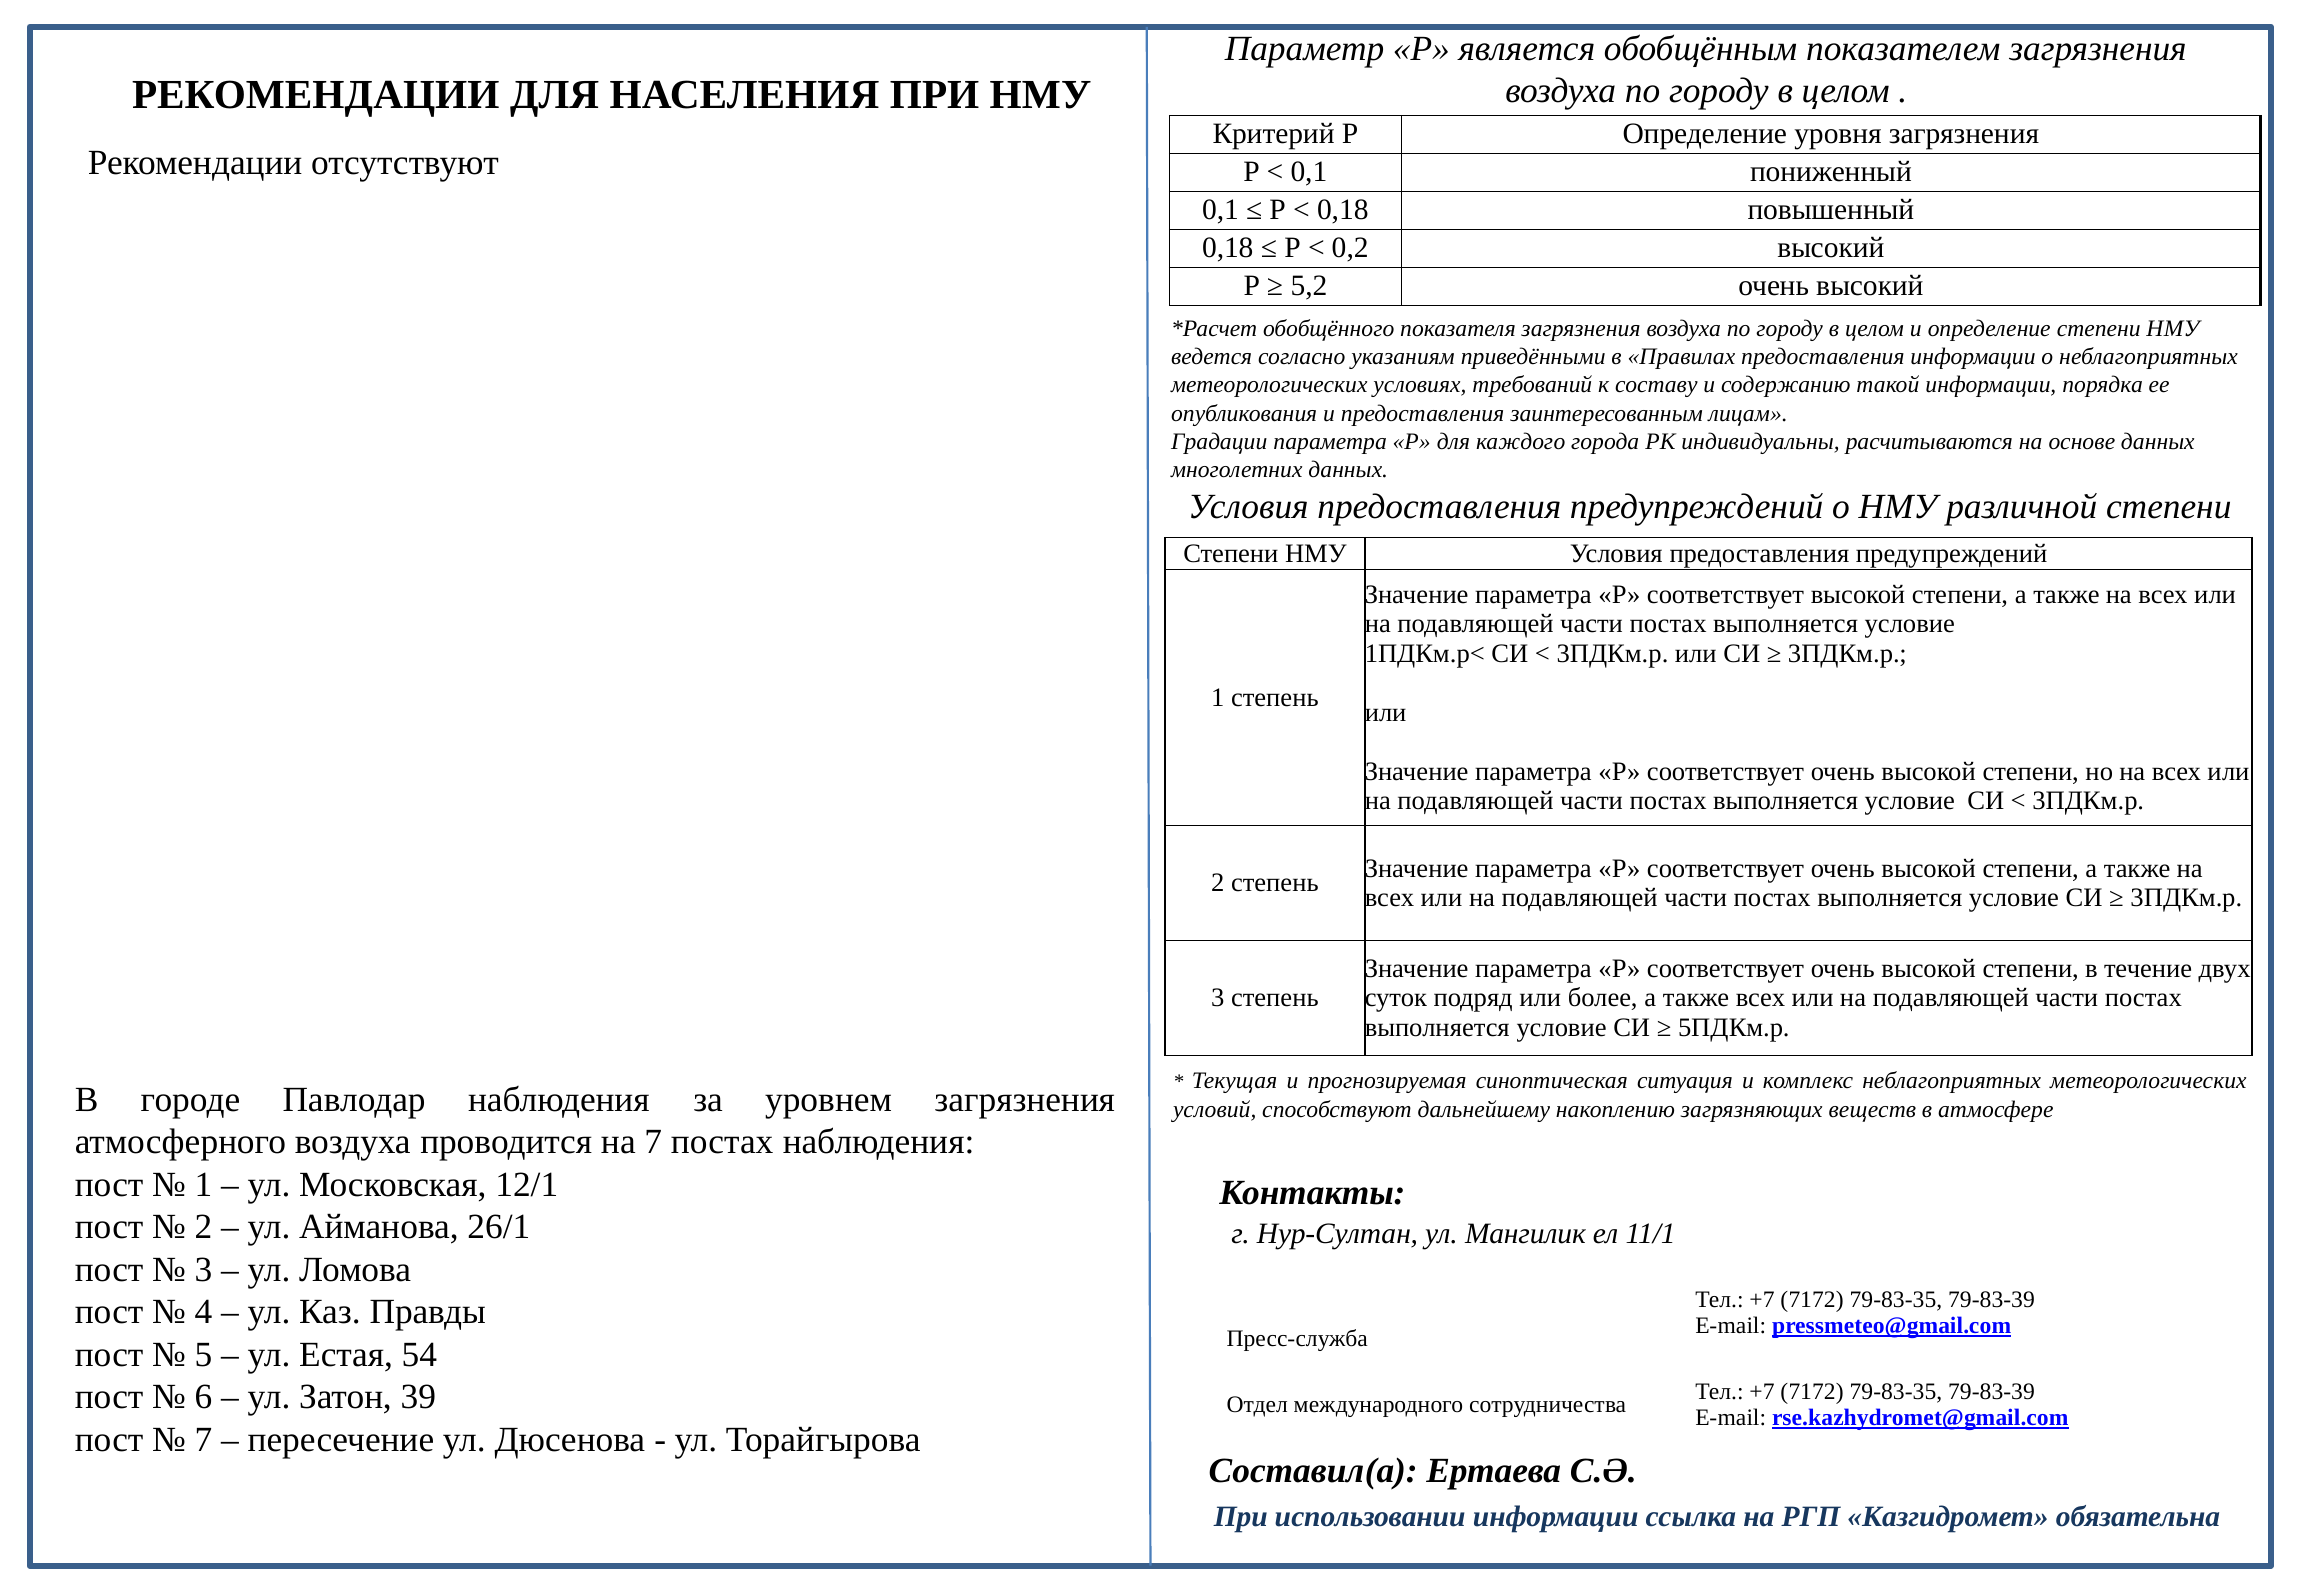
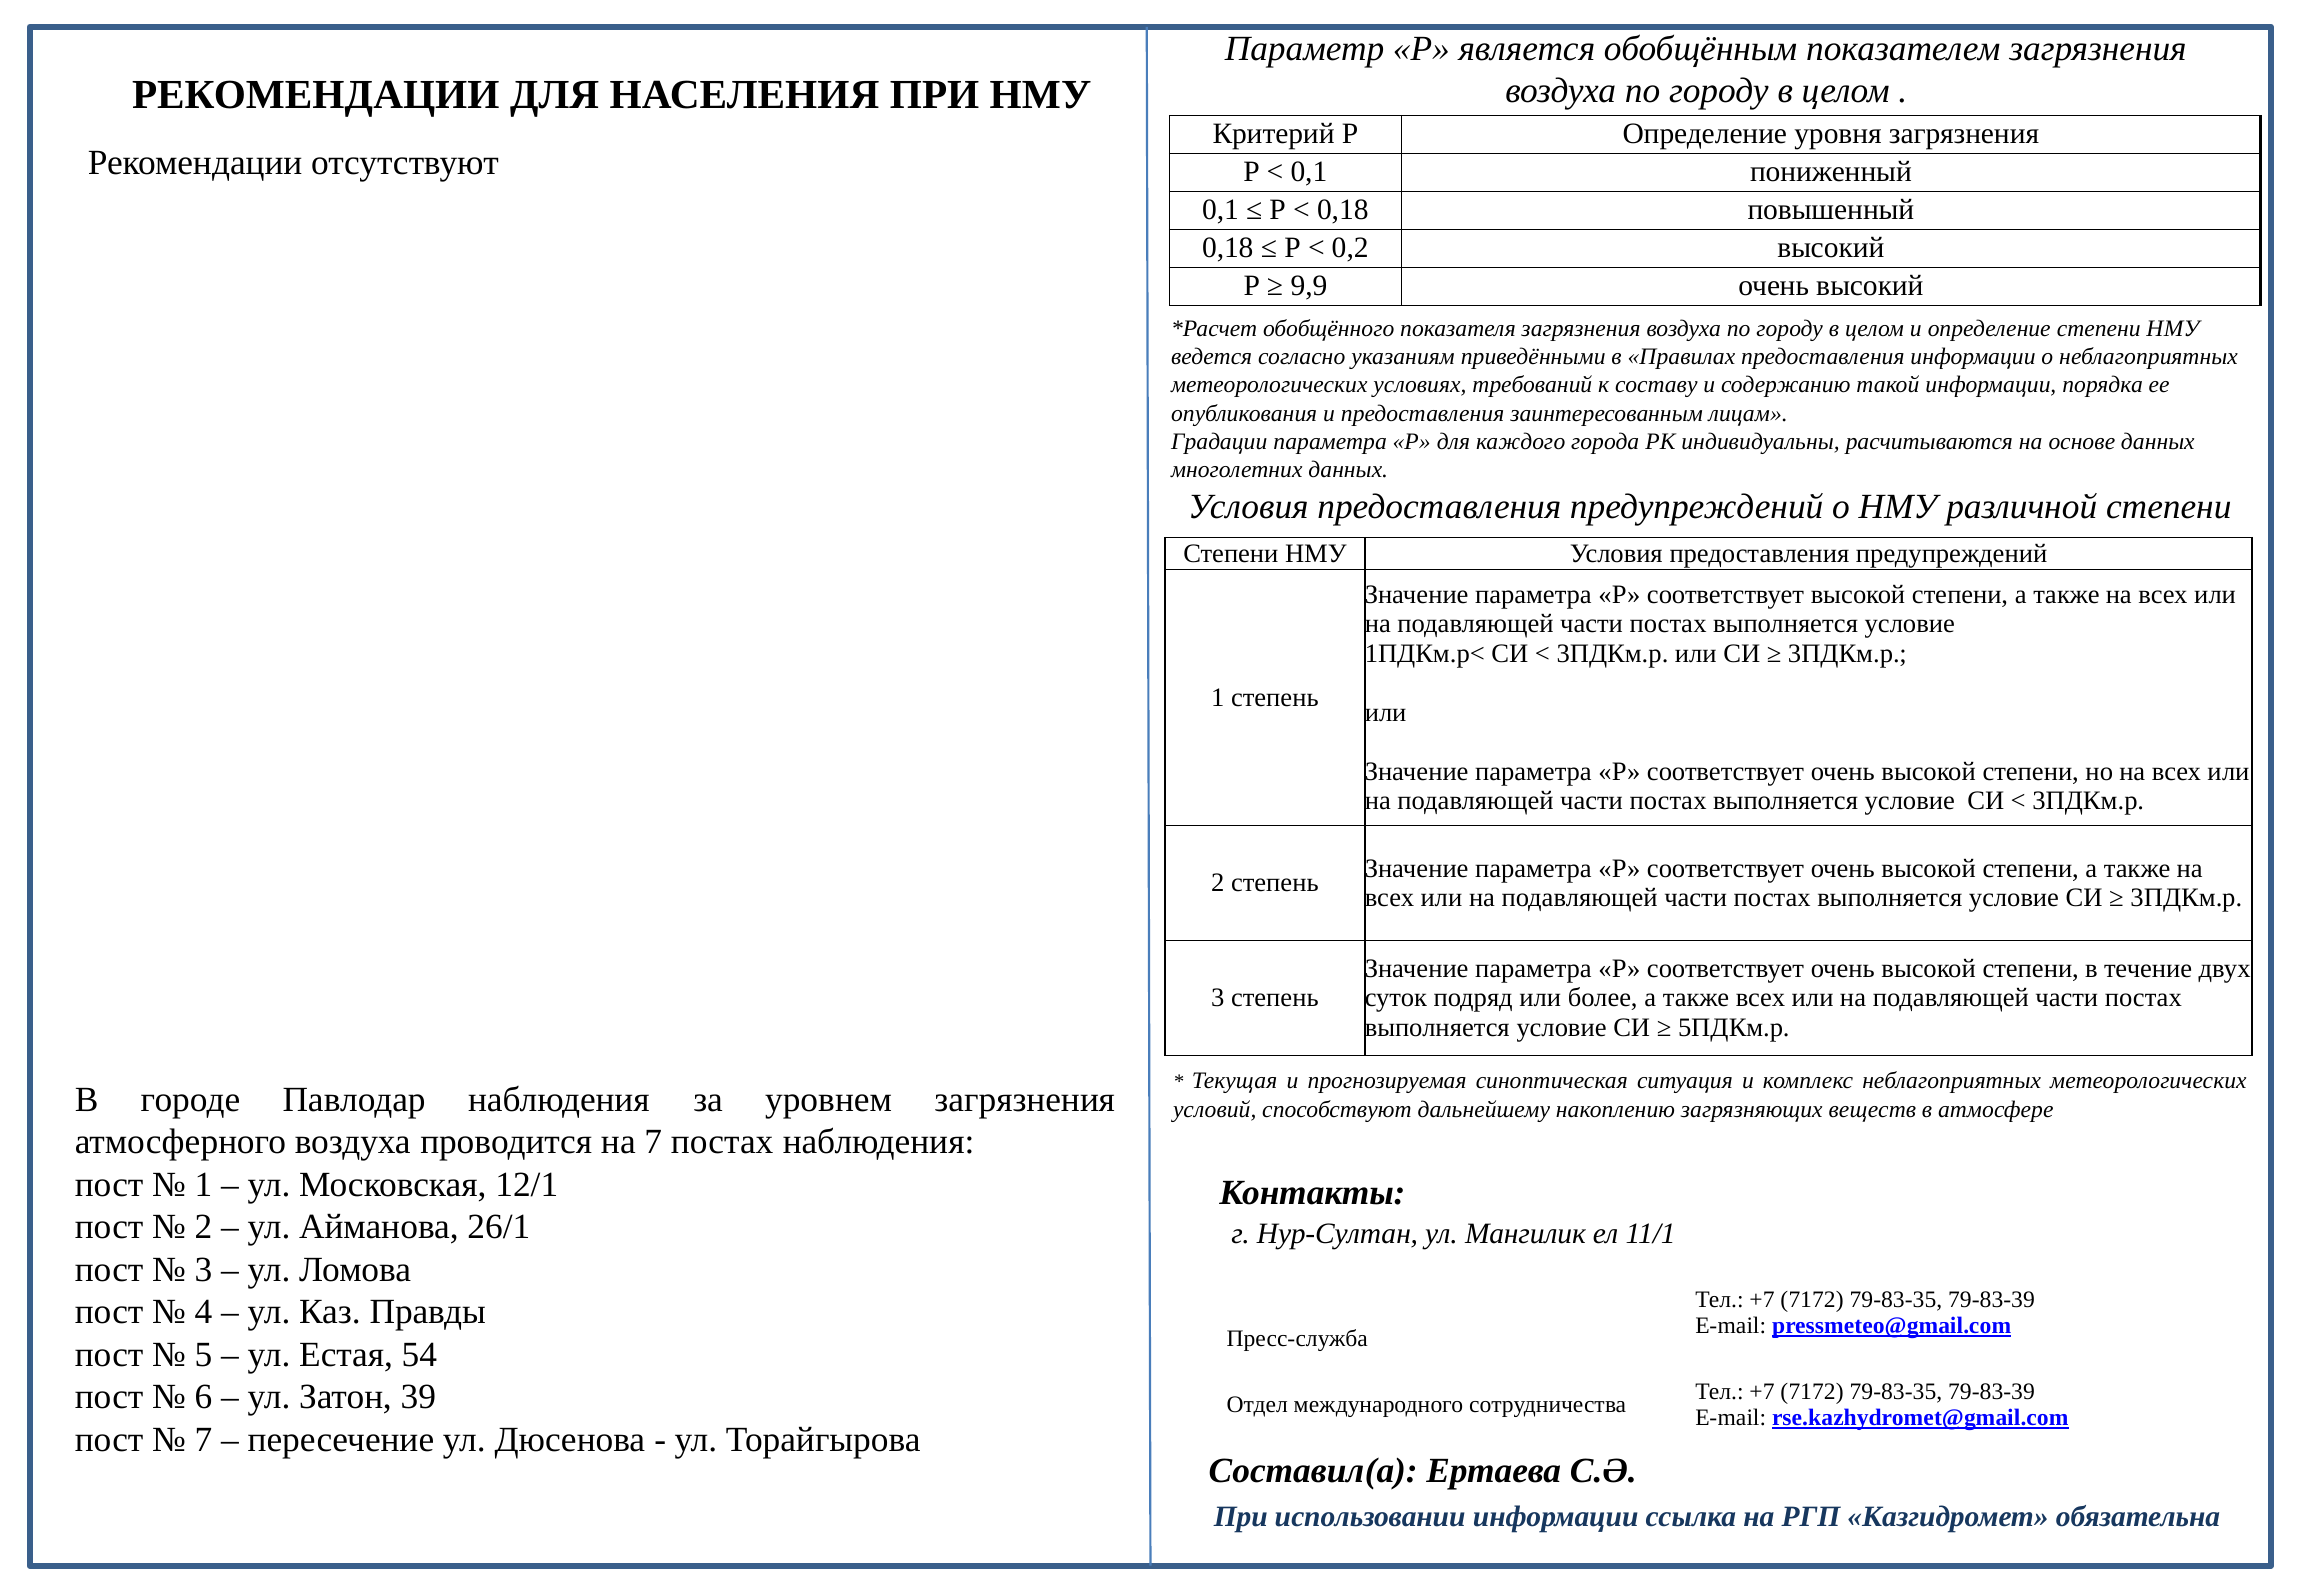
5,2: 5,2 -> 9,9 (1309, 286)
